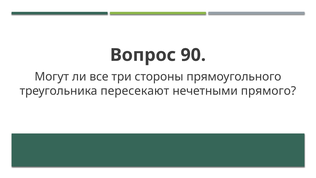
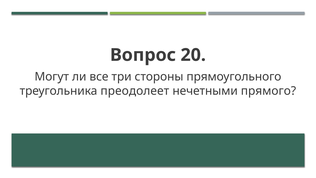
90: 90 -> 20 (193, 55)
пересекают: пересекают -> преодолеет (135, 91)
